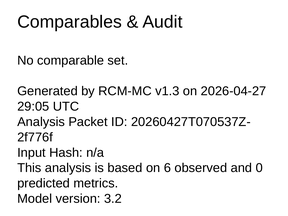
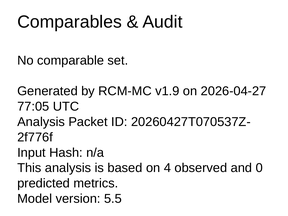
v1.3: v1.3 -> v1.9 (167, 91)
29:05: 29:05 -> 77:05 (33, 106)
6: 6 -> 4 (167, 168)
3.2: 3.2 -> 5.5 (113, 199)
